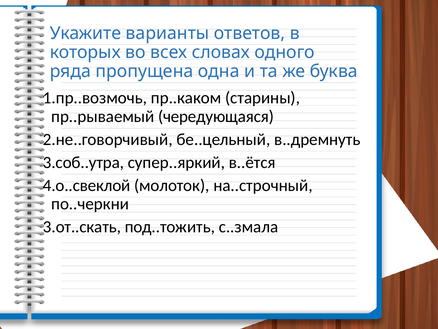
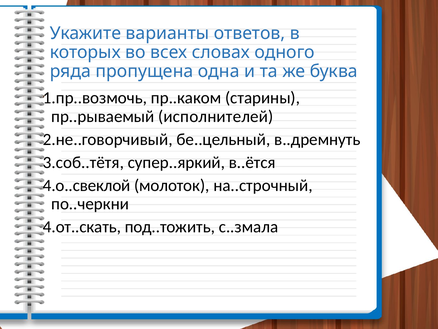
чередующаяся: чередующаяся -> исполнителей (216, 116)
3.соб..утра: 3.соб..утра -> 3.соб..тётя (83, 162)
3.от..скать: 3.от..скать -> 4.от..скать (82, 227)
